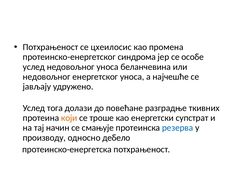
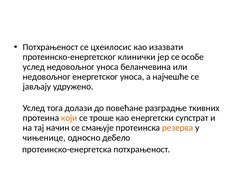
промена: промена -> изазвати (166, 47)
синдрома: синдрома -> клинички (137, 57)
резерва colour: blue -> orange (178, 127)
производу: производу -> чињенице (44, 137)
